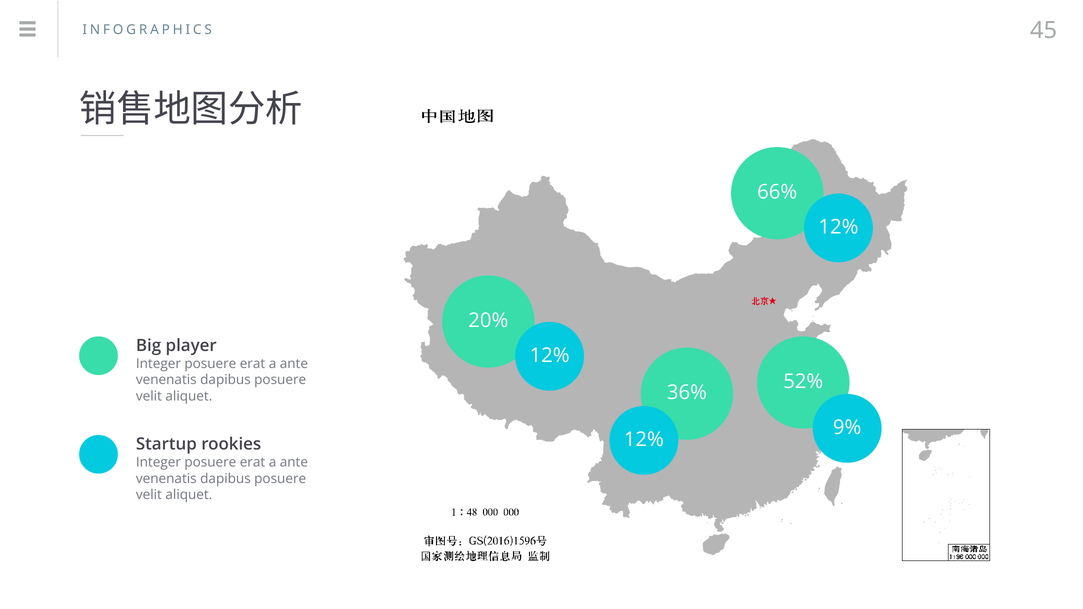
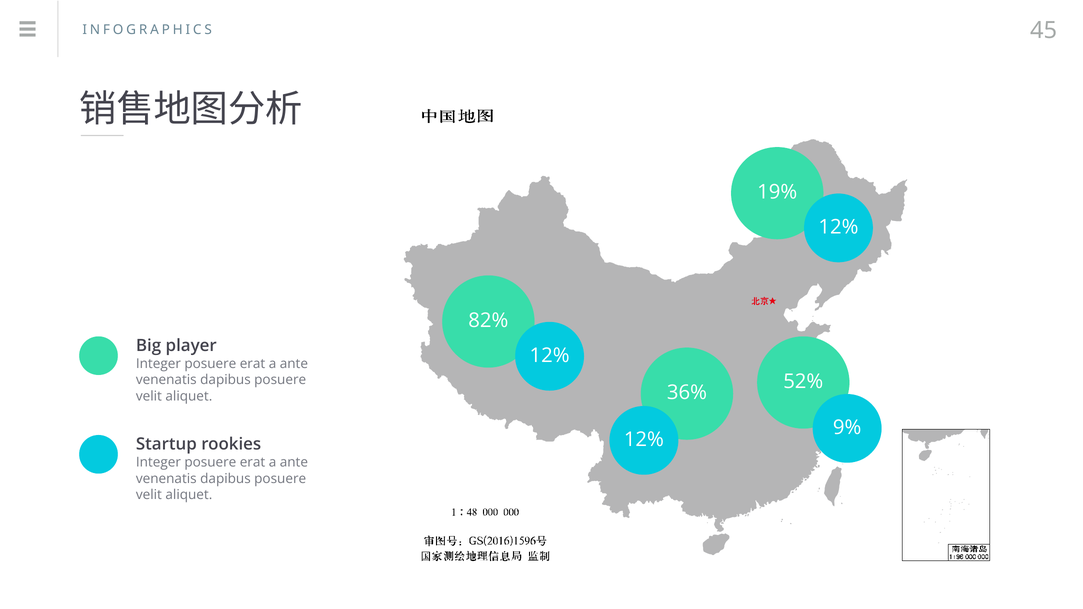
66%: 66% -> 19% (777, 192)
20%: 20% -> 82% (488, 321)
